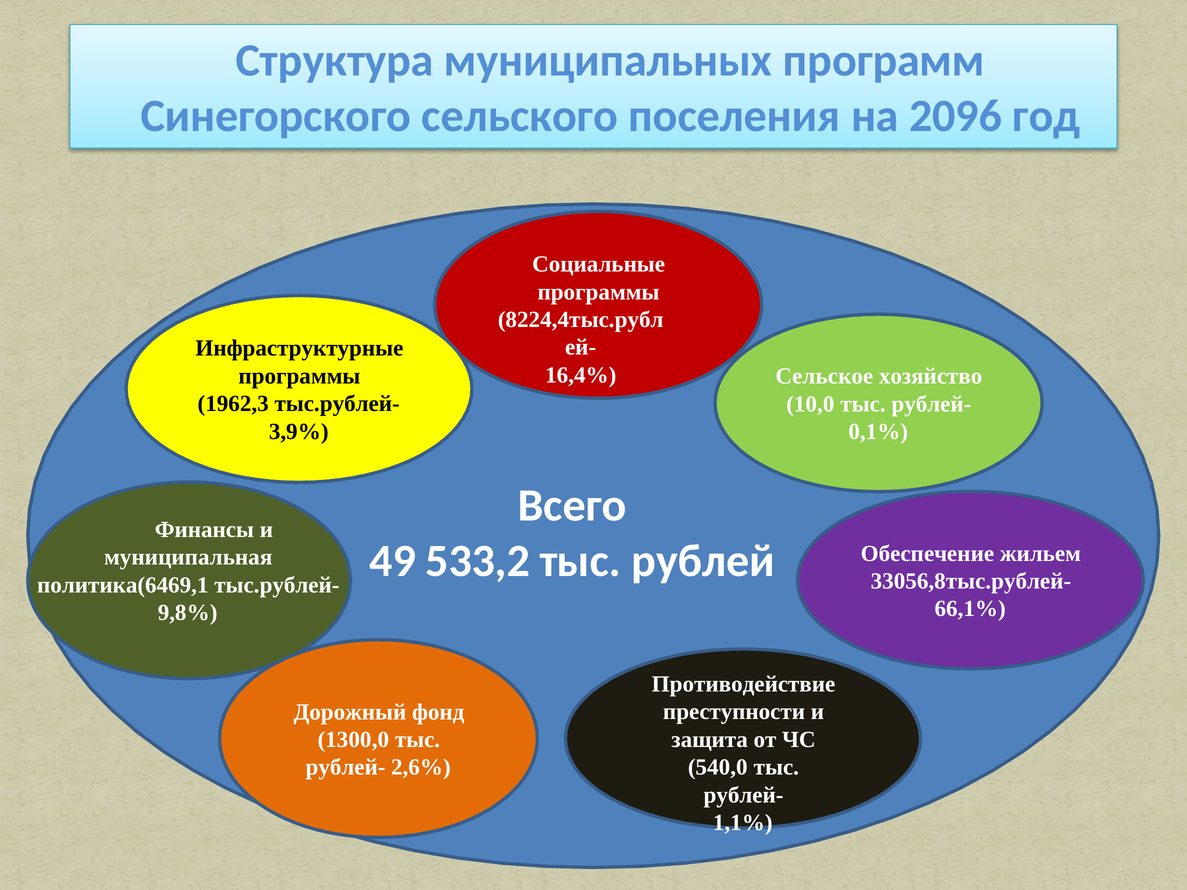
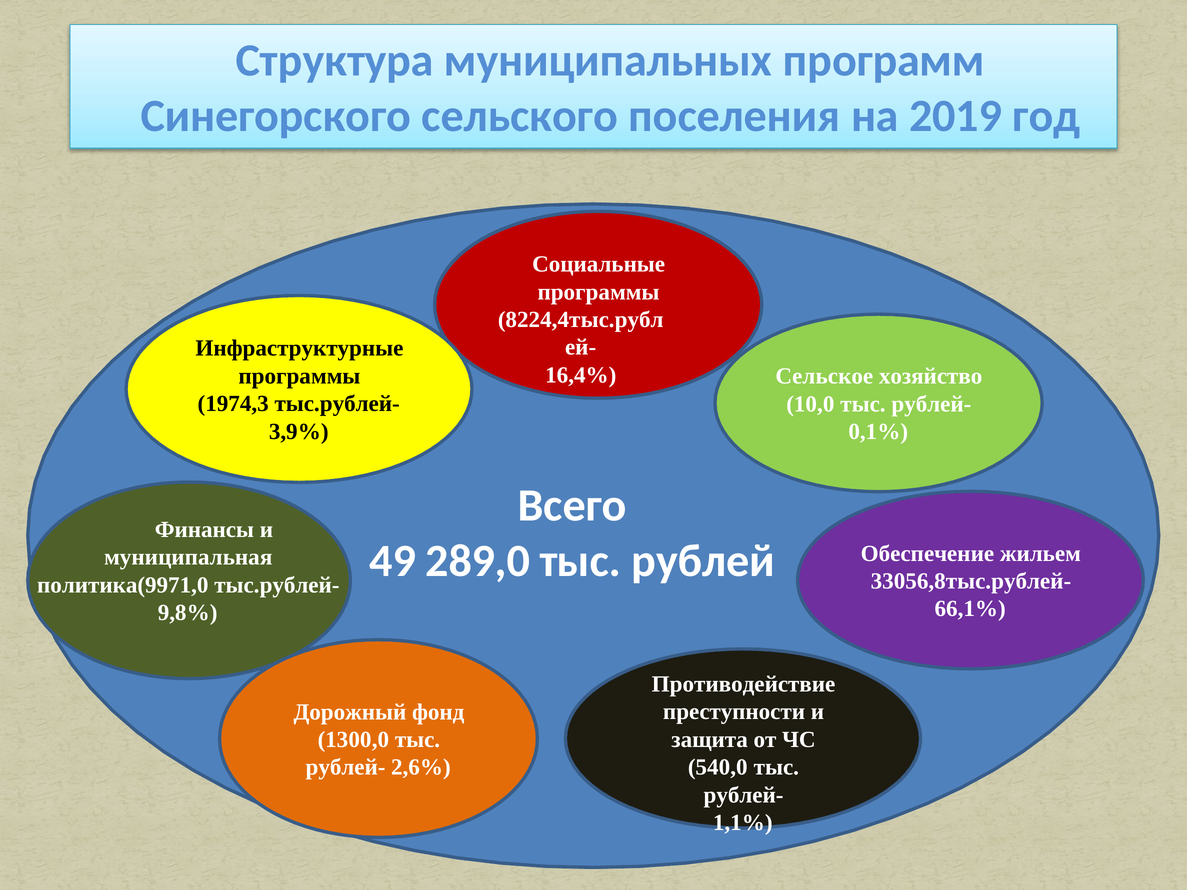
2096: 2096 -> 2019 (955, 116)
1962,3: 1962,3 -> 1974,3 (233, 404)
533,2: 533,2 -> 289,0 (478, 561)
политика(6469,1: политика(6469,1 -> политика(9971,0 (123, 585)
